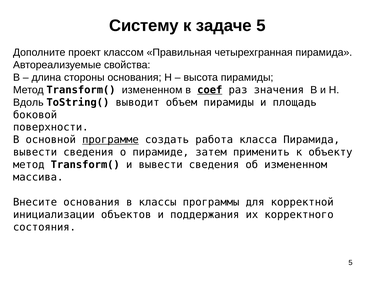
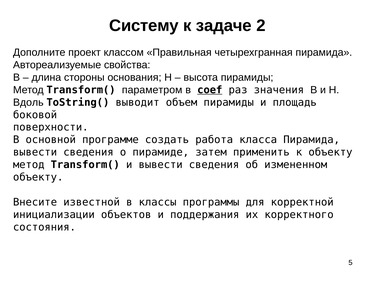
задаче 5: 5 -> 2 (261, 26)
Transform( измененном: измененном -> параметром (152, 90)
программе underline: present -> none (110, 140)
массива: массива -> объекту (38, 177)
Внесите основания: основания -> известной (92, 202)
